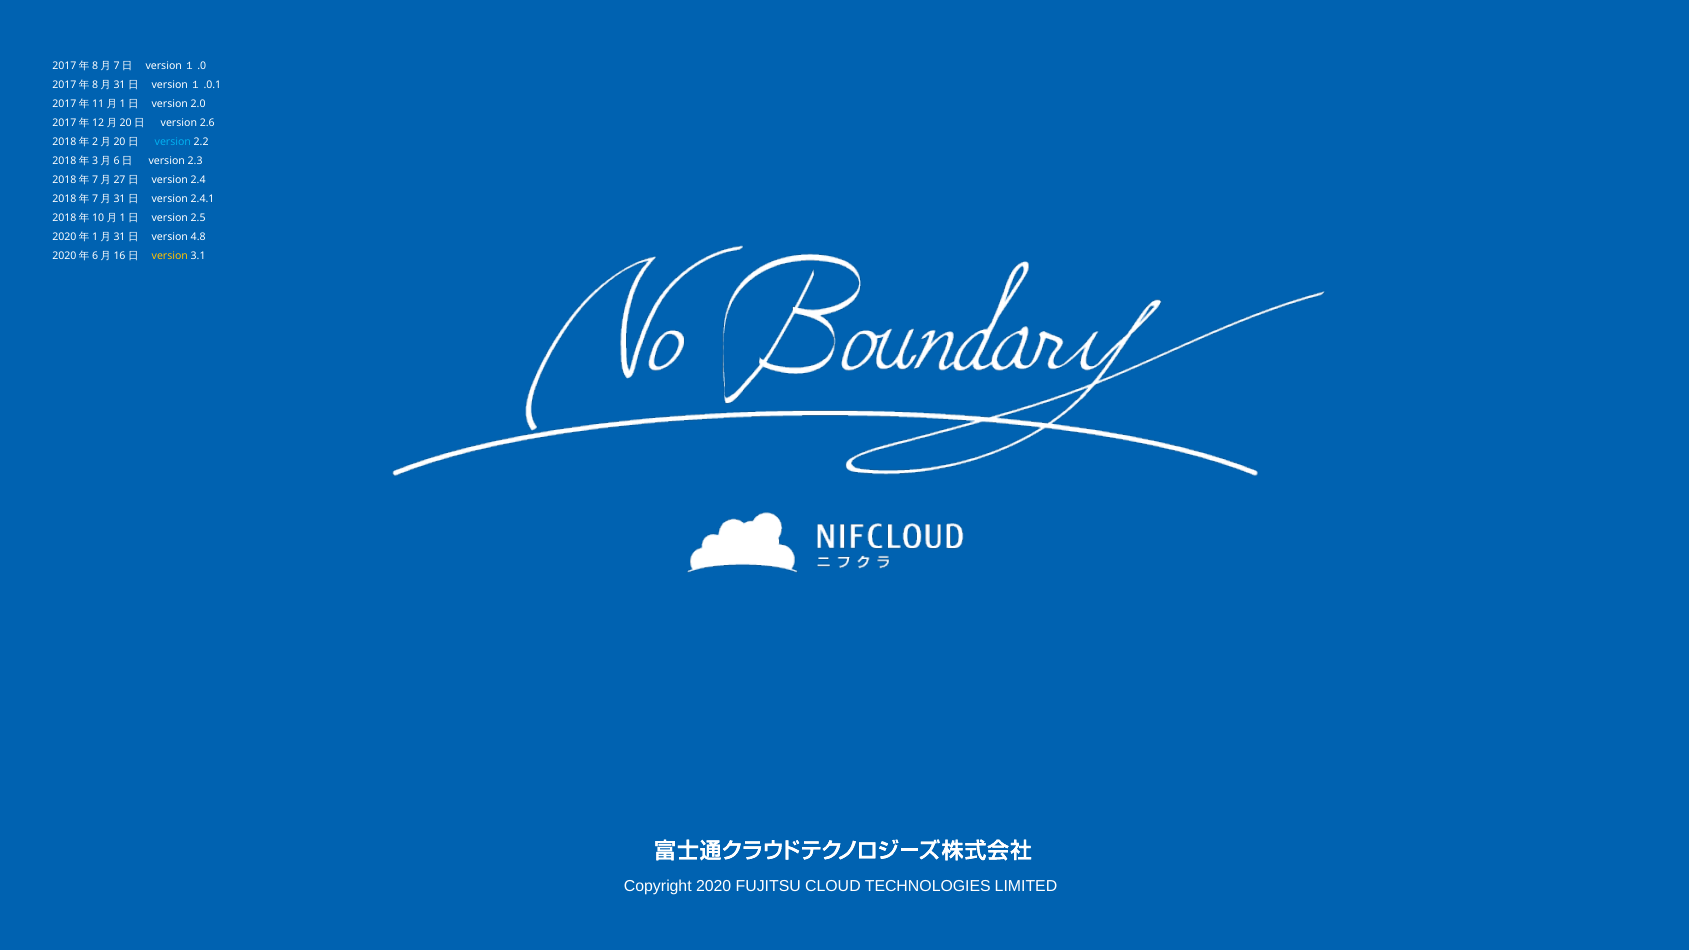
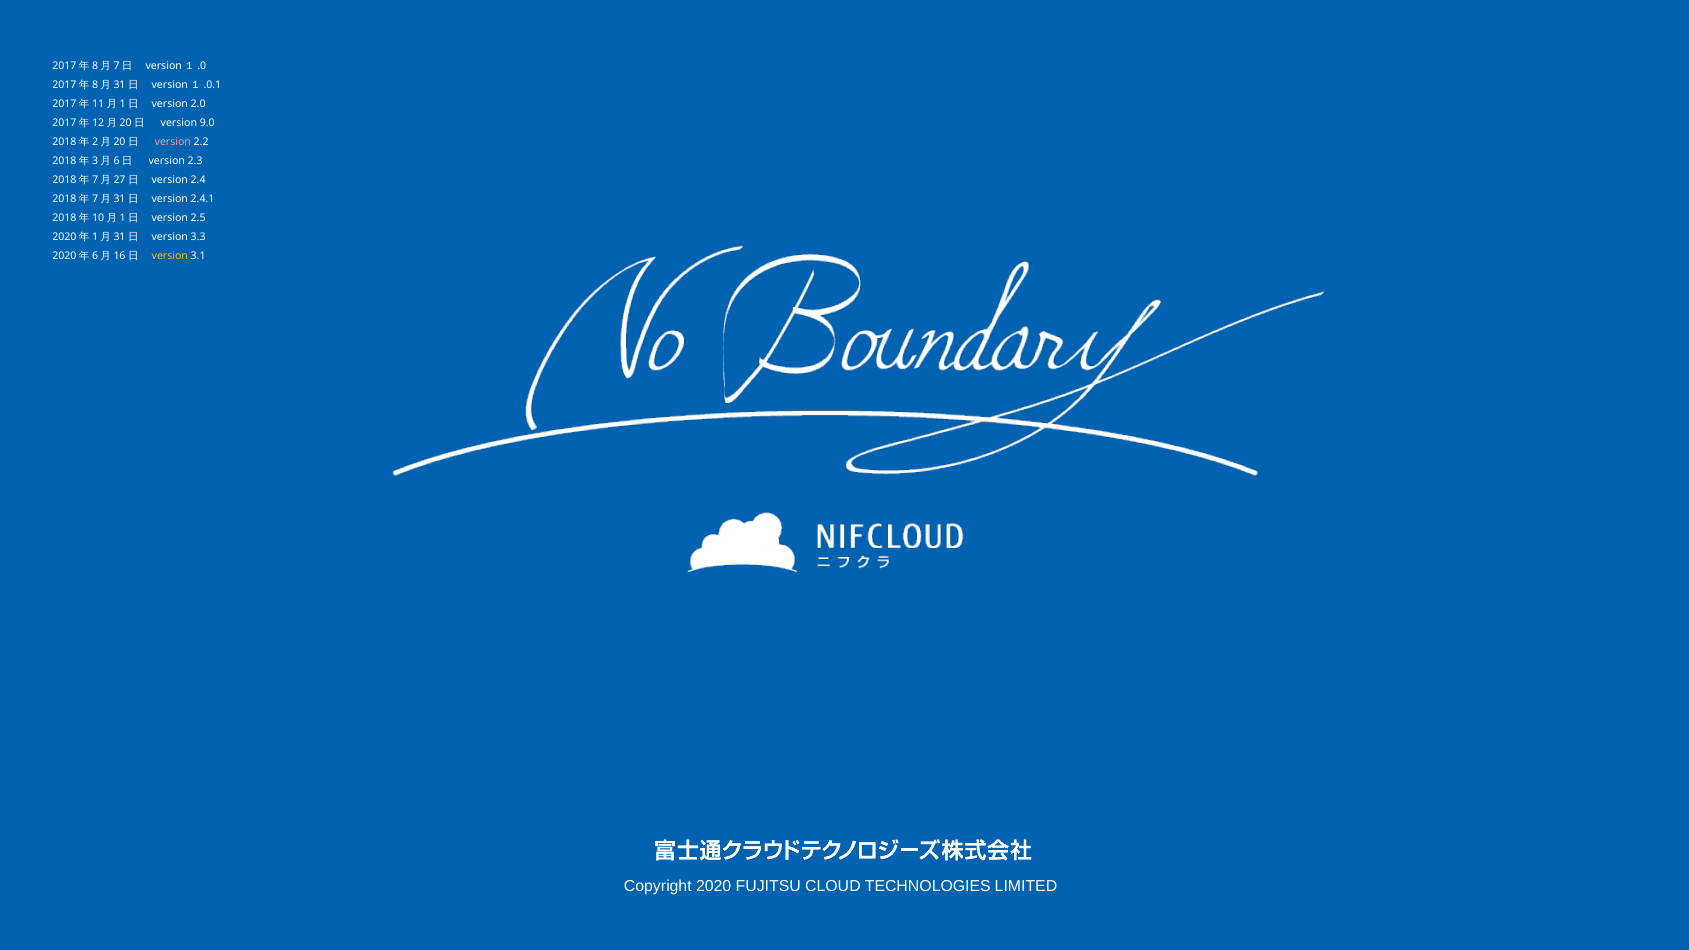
2.6: 2.6 -> 9.0 (207, 123)
version colour: light blue -> pink (173, 142)
4.8: 4.8 -> 3.3 (198, 237)
